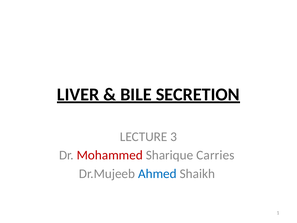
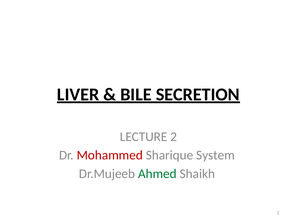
3: 3 -> 2 (174, 137)
Carries: Carries -> System (215, 155)
Ahmed colour: blue -> green (157, 174)
